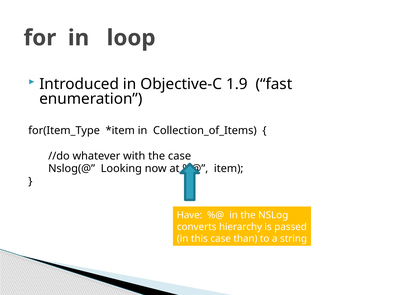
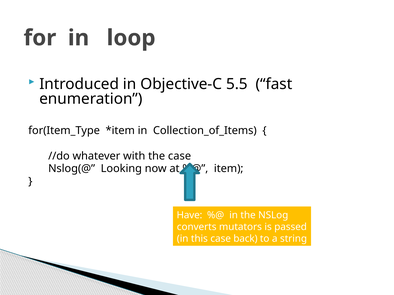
1.9: 1.9 -> 5.5 (237, 84)
hierarchy: hierarchy -> mutators (240, 227)
than: than -> back (245, 239)
